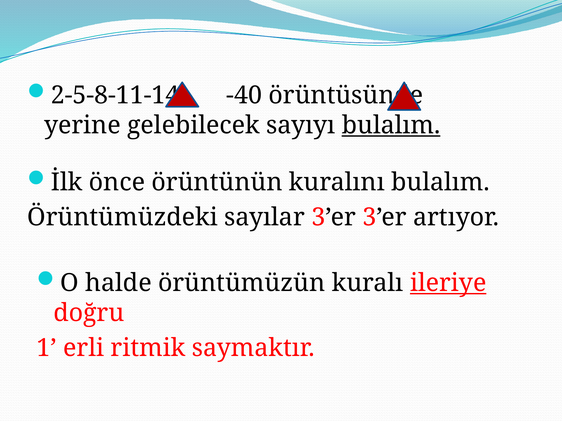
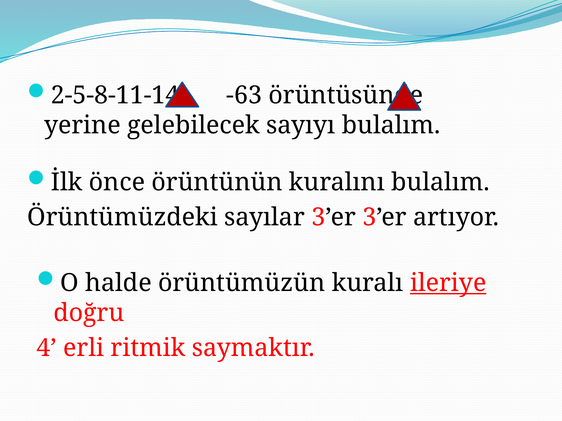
-40: -40 -> -63 (244, 95)
bulalım underline: present -> none (391, 125)
1: 1 -> 4 (47, 348)
